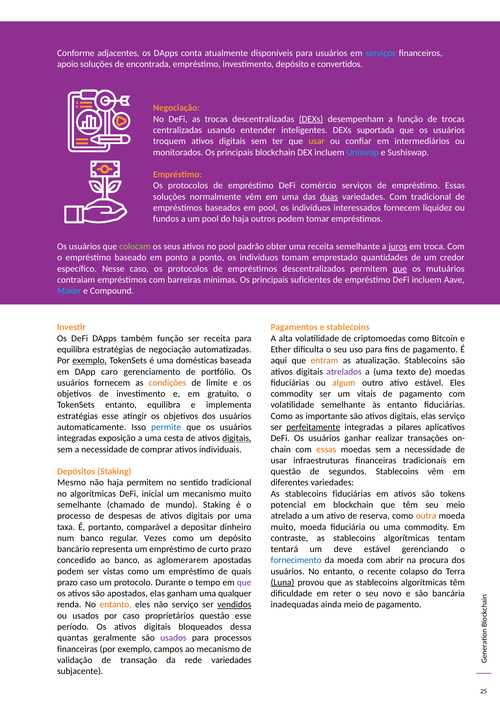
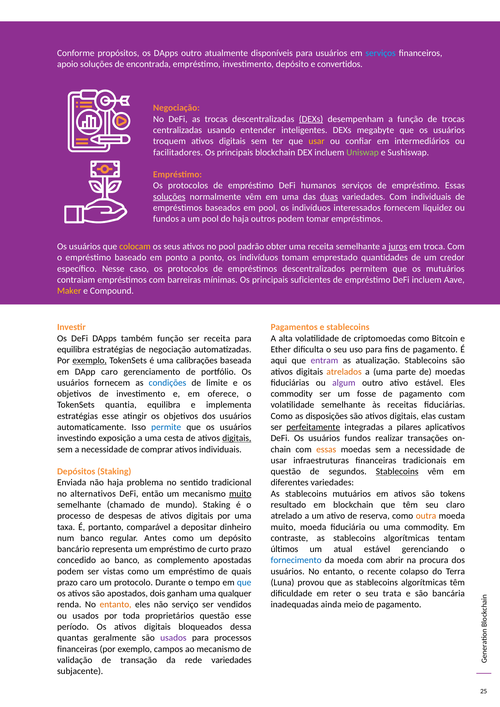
adjacentes: adjacentes -> propósitos (118, 53)
DApps conta: conta -> outro (191, 53)
suportada: suportada -> megabyte (375, 130)
monitorados: monitorados -> facilitadores (178, 152)
Uniswap colour: light blue -> light green (363, 152)
comércio: comércio -> humanos (319, 186)
soluções underline: none -> present (169, 197)
Com tradicional: tradicional -> individuais (431, 197)
colocam colour: light green -> yellow (135, 246)
que underline: present -> none (400, 269)
Maker colour: light blue -> yellow (69, 291)
domésticas: domésticas -> calibrações (197, 361)
entram colour: orange -> purple (324, 361)
atrelados colour: purple -> orange (344, 372)
texto: texto -> parte (406, 372)
condições colour: orange -> blue (167, 383)
algum colour: orange -> purple (344, 383)
gratuito: gratuito -> oferece (223, 394)
vitais: vitais -> fosse (367, 394)
TokenSets entanto: entanto -> quantia (121, 405)
às entanto: entanto -> receitas (402, 405)
importante: importante -> disposições (327, 416)
elas serviço: serviço -> custam (452, 416)
integradas: integradas -> investindo (77, 438)
usuários ganhar: ganhar -> fundos (358, 438)
Stablecoins underline: none -> present (397, 472)
Mesmo: Mesmo -> Enviada (72, 483)
haja permitem: permitem -> problema (145, 483)
no algorítmicas: algorítmicas -> alternativos (93, 494)
inicial: inicial -> então (153, 494)
muito underline: none -> present (240, 494)
stablecoins fiduciárias: fiduciárias -> mutuários (352, 494)
potencial: potencial -> resultado (288, 505)
seu meio: meio -> claro (456, 505)
Vezes: Vezes -> Antes (155, 538)
tentará: tentará -> últimos (284, 549)
deve: deve -> atual (343, 549)
aglomerarem: aglomerarem -> complemento (183, 560)
prazo caso: caso -> caro (89, 583)
que colour: purple -> blue (244, 583)
Luna underline: present -> none (282, 583)
apostados elas: elas -> dois (158, 594)
novo: novo -> trata (392, 594)
vendidos underline: present -> none (234, 605)
por caso: caso -> toda (131, 616)
